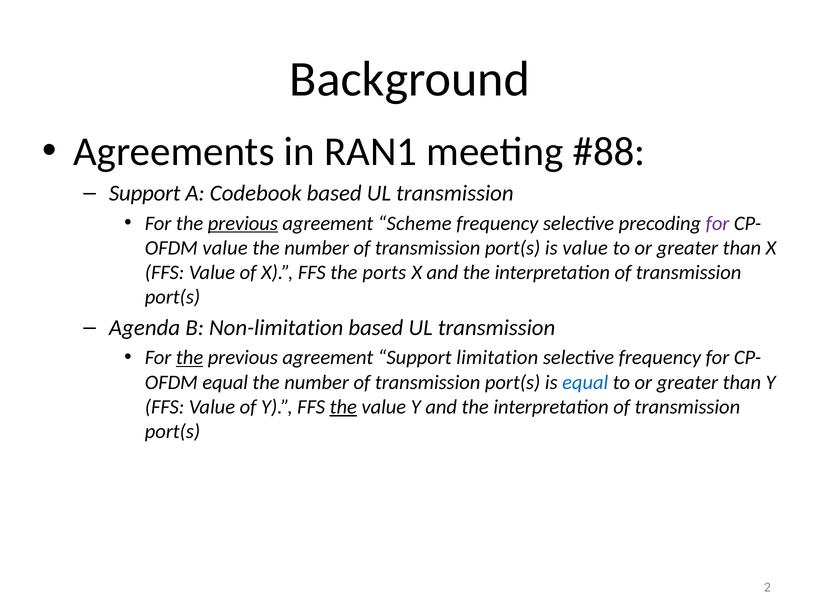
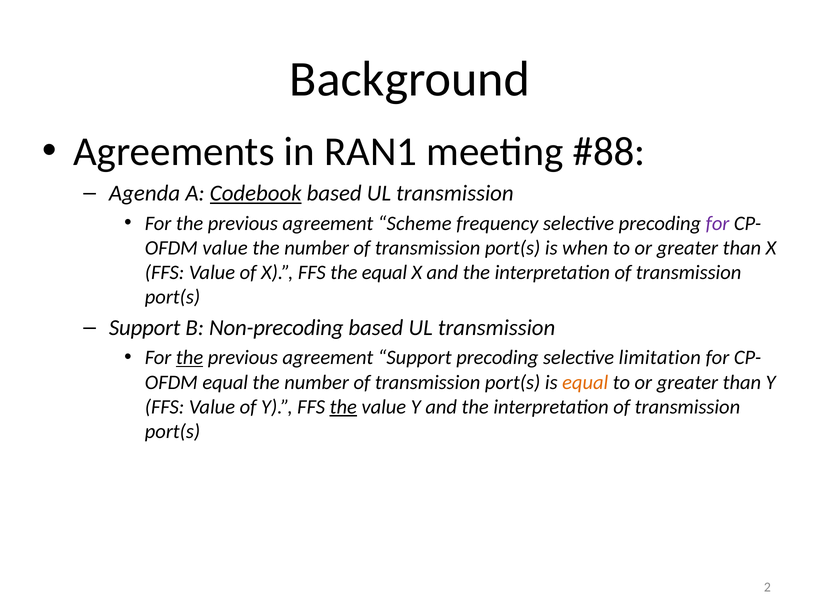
Support: Support -> Agenda (145, 193)
Codebook underline: none -> present (256, 193)
previous underline: present -> none (243, 223)
is value: value -> when (585, 248)
the ports: ports -> equal (384, 272)
Agenda: Agenda -> Support (145, 328)
Non-limitation: Non-limitation -> Non-precoding (276, 328)
Support limitation: limitation -> precoding (497, 358)
selective frequency: frequency -> limitation (660, 358)
equal colour: blue -> orange (585, 382)
